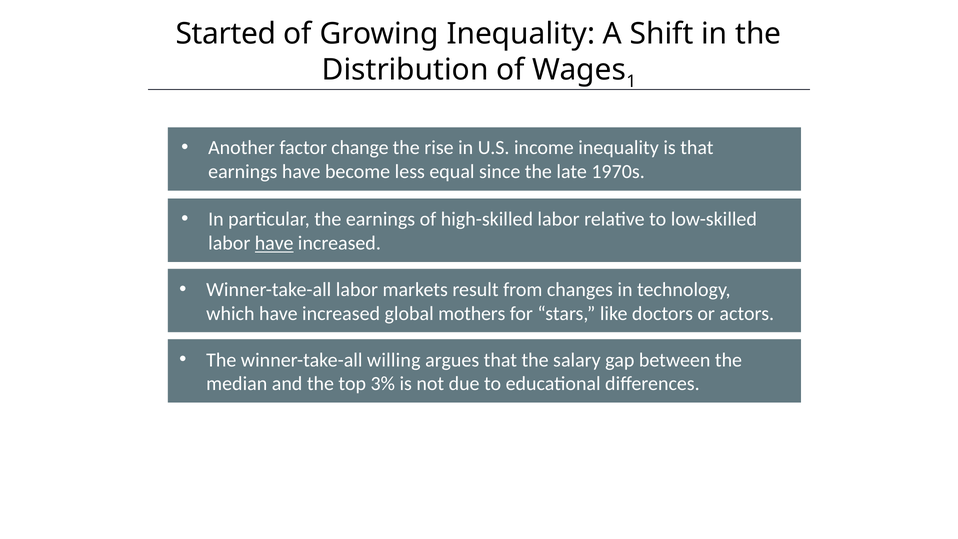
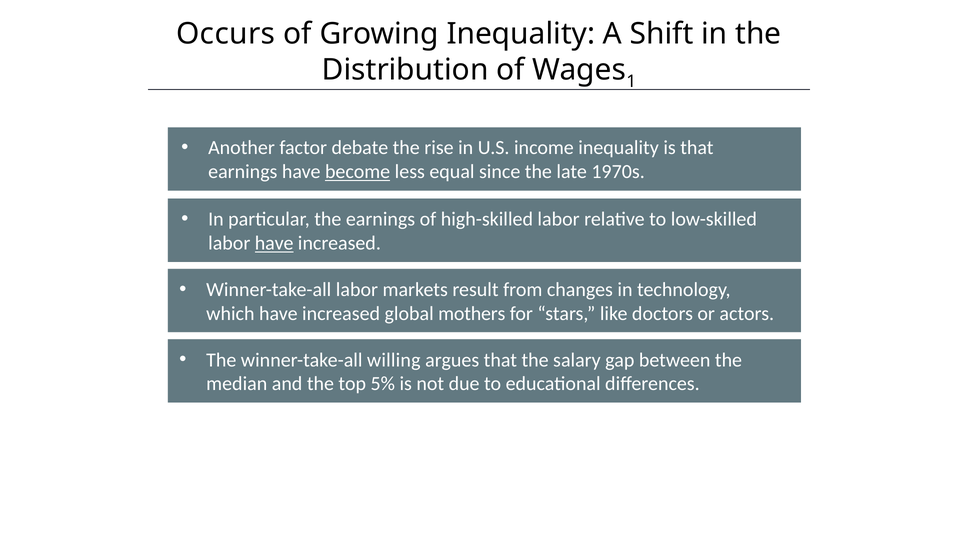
Started: Started -> Occurs (226, 34)
change: change -> debate (360, 148)
become underline: none -> present (358, 172)
3%: 3% -> 5% (383, 384)
